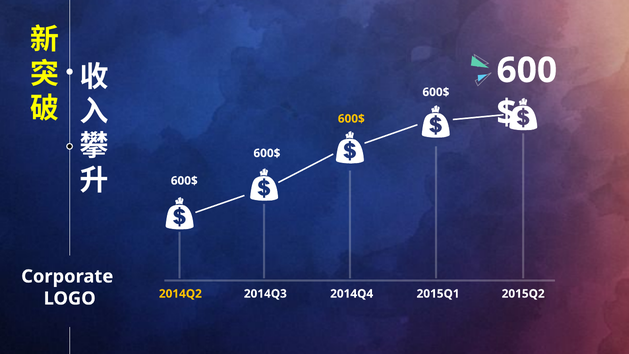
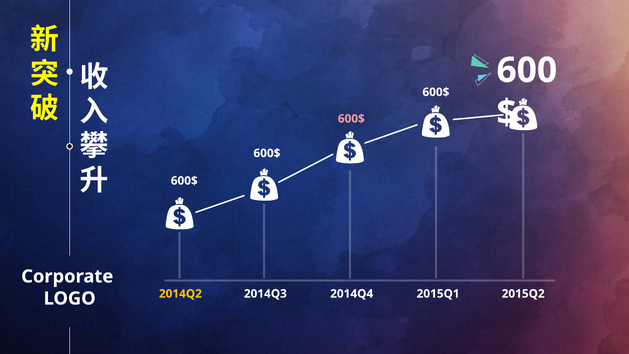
600$ colour: yellow -> pink (351, 119)
